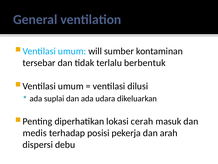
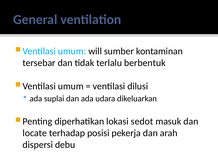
cerah: cerah -> sedot (142, 121)
medis: medis -> locate (35, 133)
